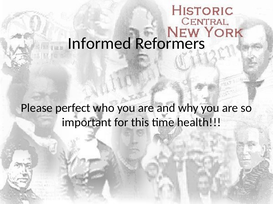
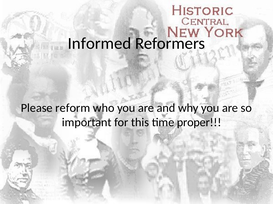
perfect: perfect -> reform (73, 108)
health: health -> proper (199, 123)
